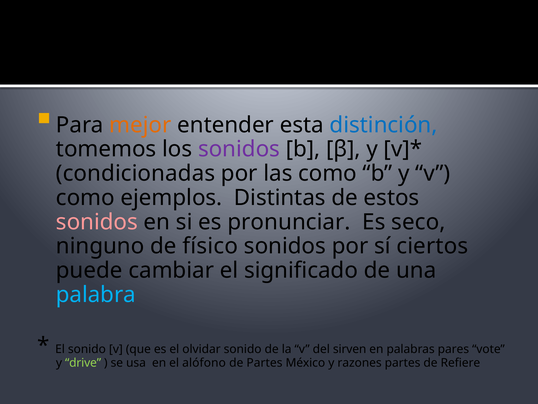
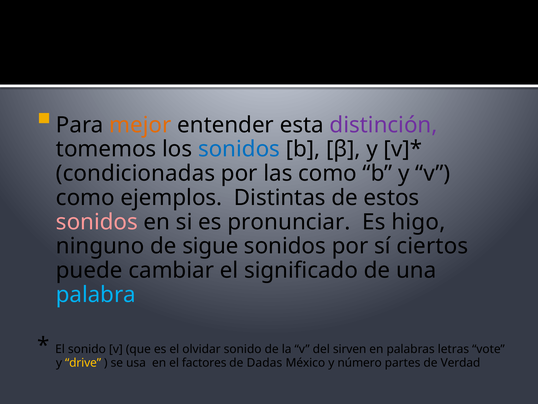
distinción colour: blue -> purple (383, 125)
sonidos colour: purple -> blue (239, 149)
seco: seco -> higo (418, 222)
físico: físico -> sigue (210, 246)
pares: pares -> letras (453, 349)
drive colour: light green -> yellow (83, 363)
alófono: alófono -> factores (204, 363)
de Partes: Partes -> Dadas (264, 363)
razones: razones -> número (360, 363)
Refiere: Refiere -> Verdad (460, 363)
